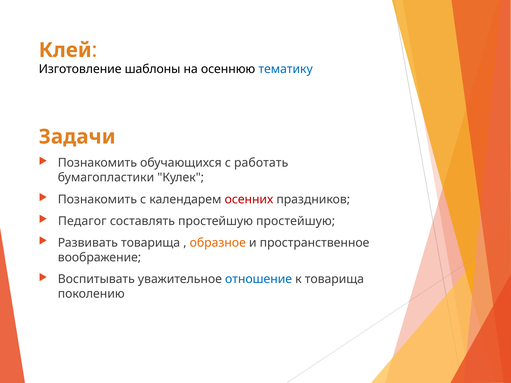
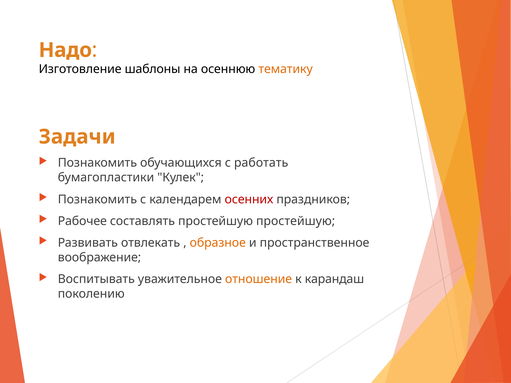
Клей: Клей -> Надо (65, 50)
тематику colour: blue -> orange (286, 69)
Педагог: Педагог -> Рабочее (82, 221)
Развивать товарища: товарища -> отвлекать (151, 243)
отношение colour: blue -> orange (259, 279)
к товарища: товарища -> карандаш (334, 279)
